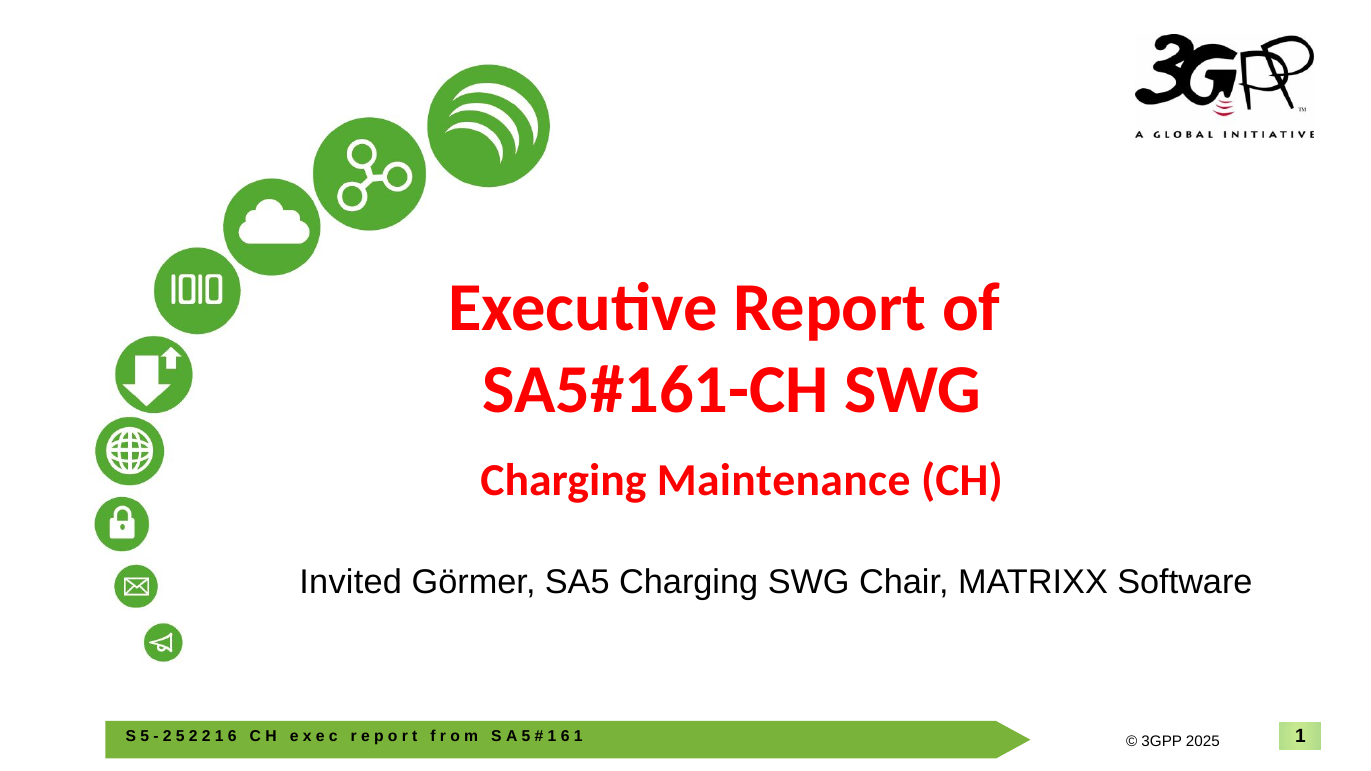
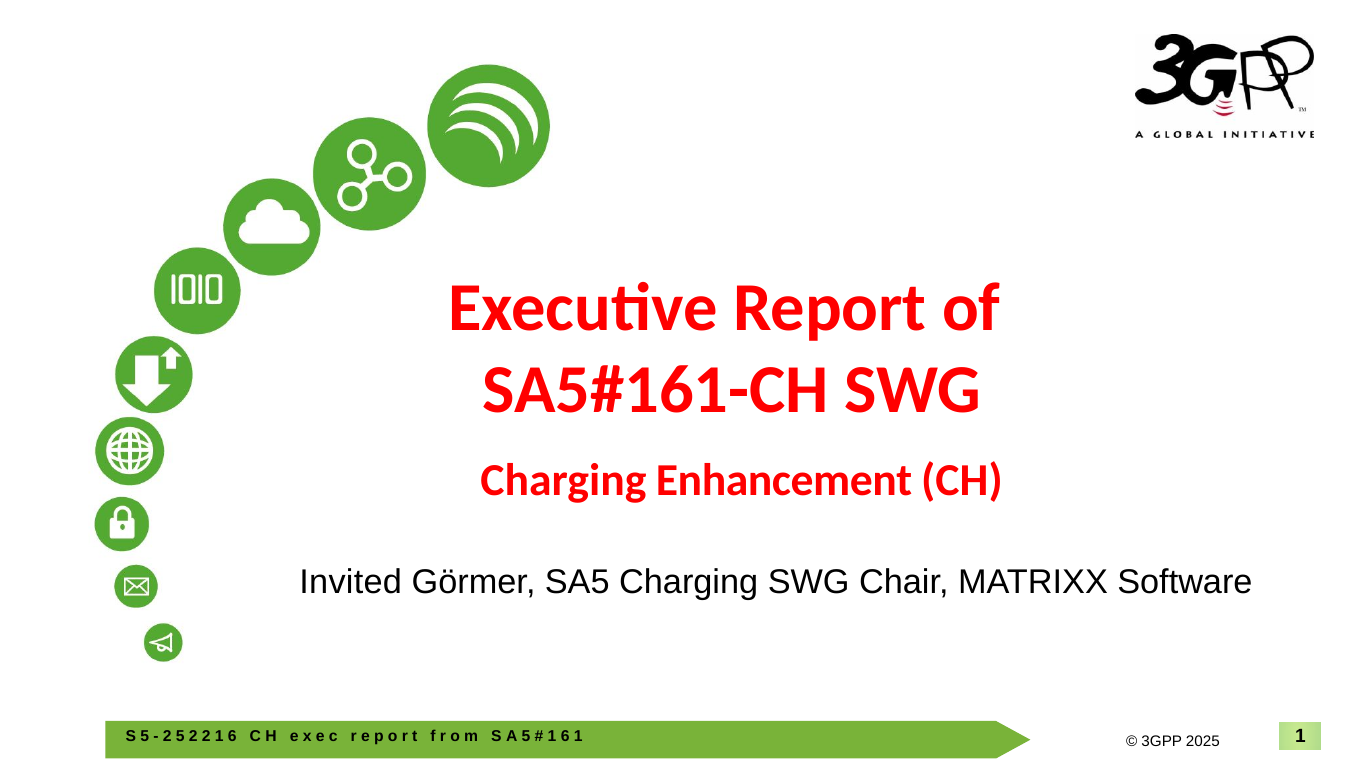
Maintenance: Maintenance -> Enhancement (784, 480)
